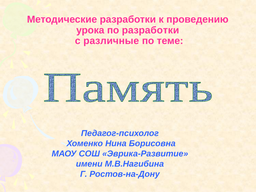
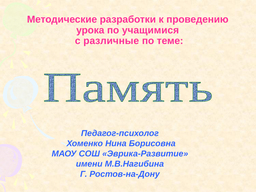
по разработки: разработки -> учащимися (150, 30)
